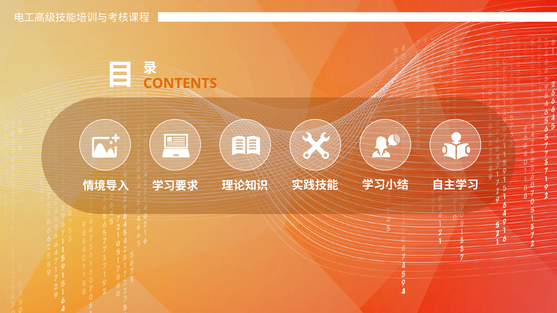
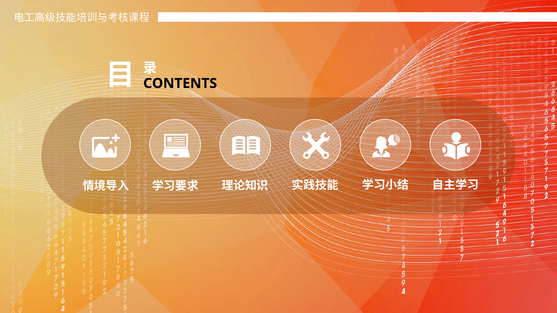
CONTENTS colour: orange -> black (180, 83)
